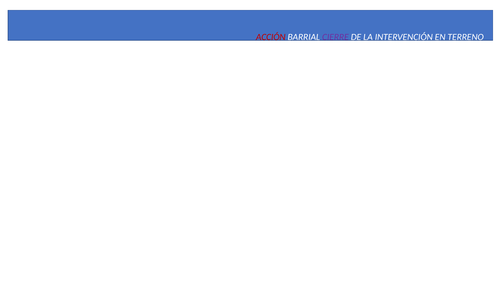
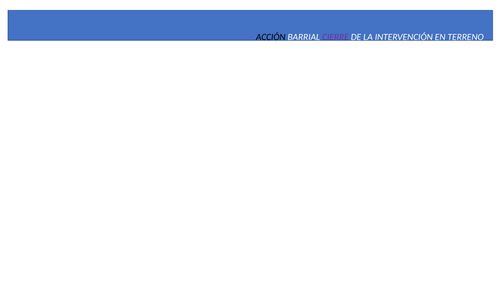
ACCIÓN colour: red -> black (271, 37)
